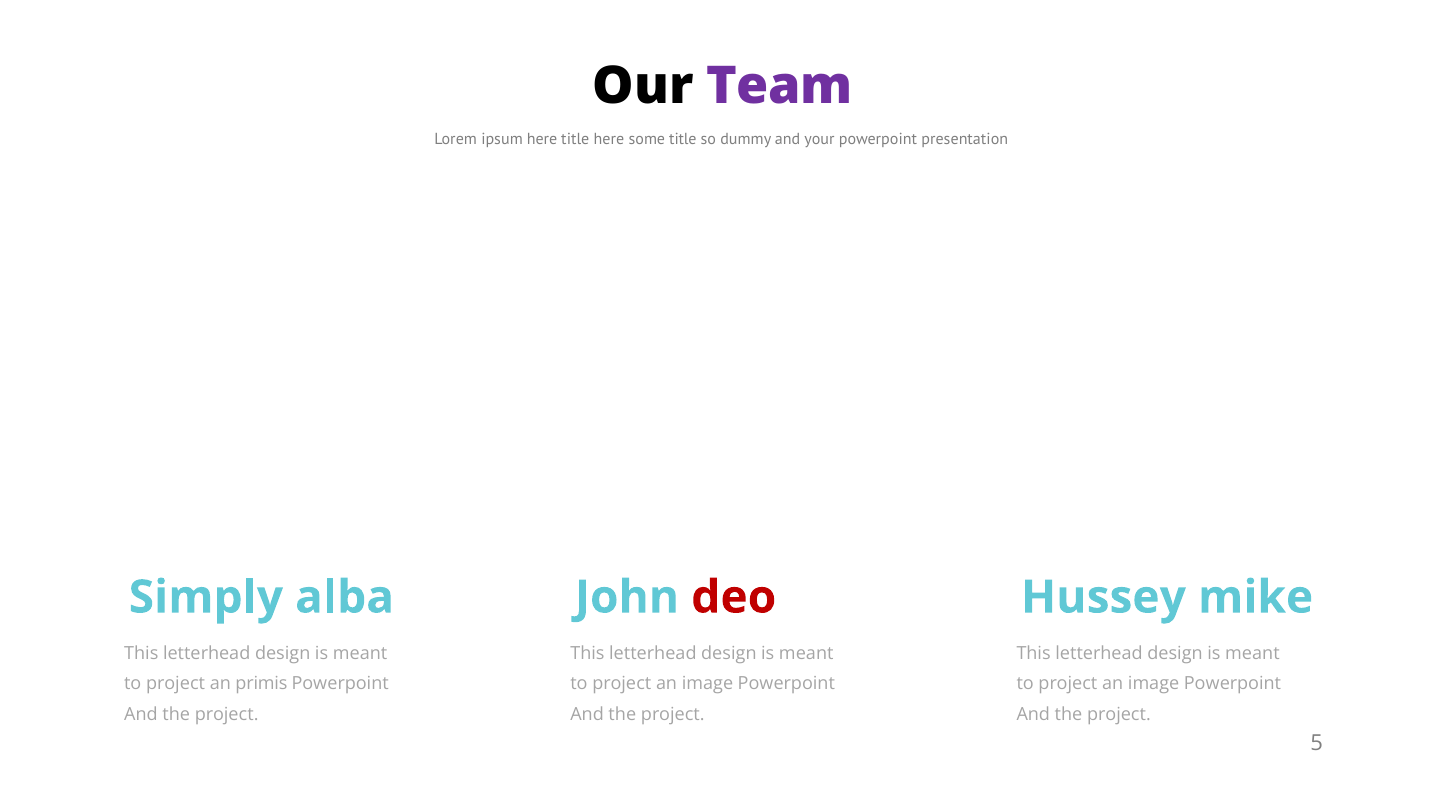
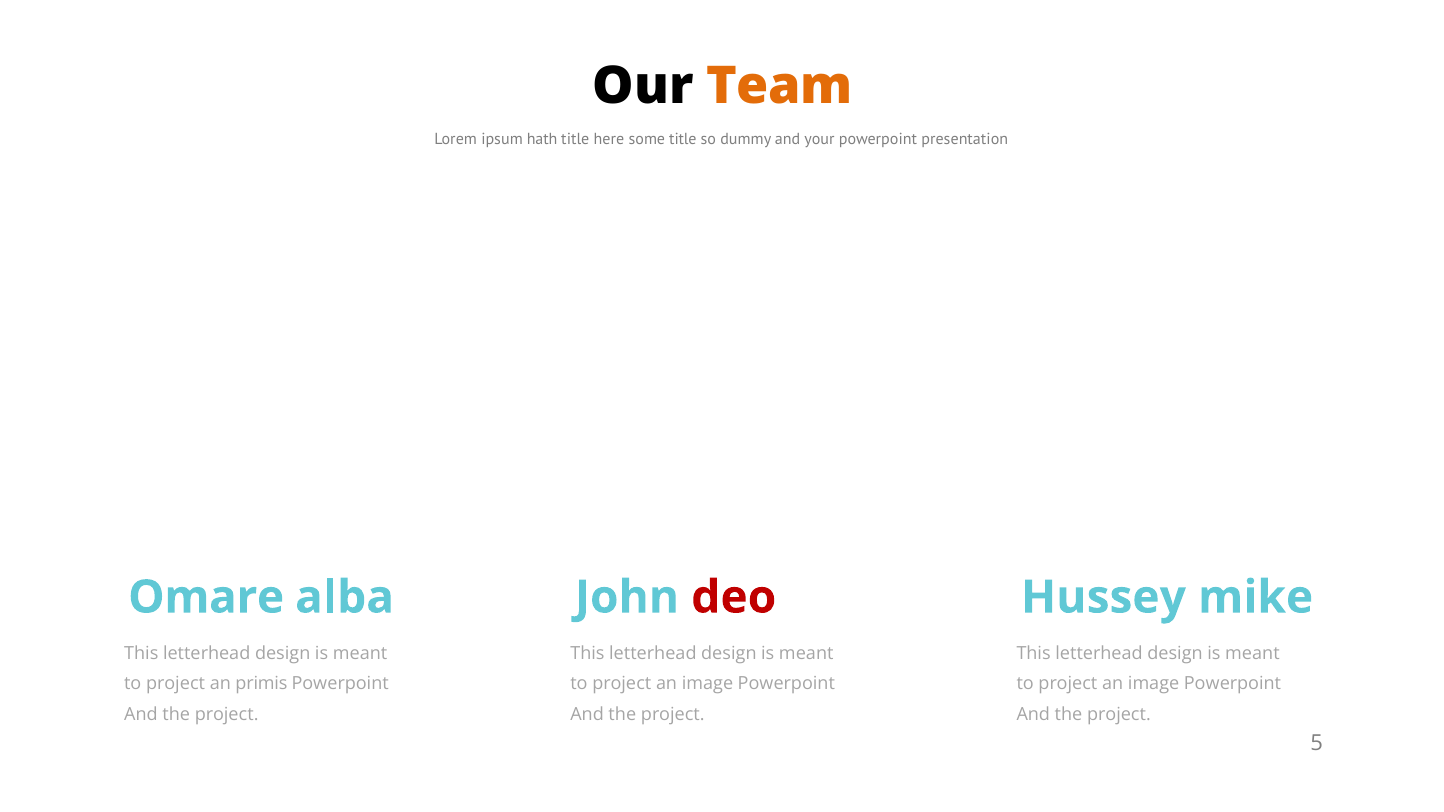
Team colour: purple -> orange (779, 87)
ipsum here: here -> hath (542, 139)
Simply: Simply -> Omare (206, 598)
